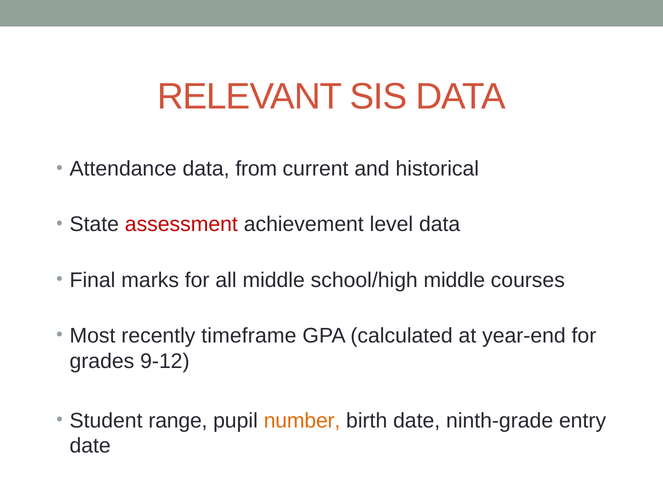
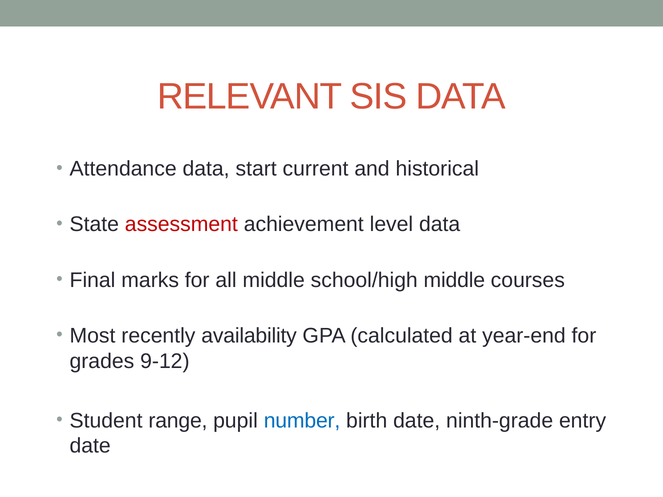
from: from -> start (256, 169)
timeframe: timeframe -> availability (249, 336)
number colour: orange -> blue (302, 421)
